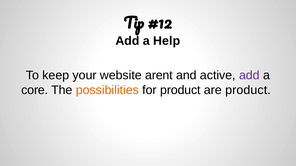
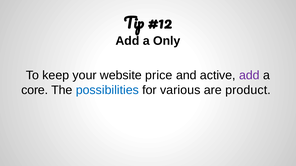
Help: Help -> Only (167, 41)
arent: arent -> price (159, 76)
possibilities colour: orange -> blue (107, 90)
for product: product -> various (180, 90)
